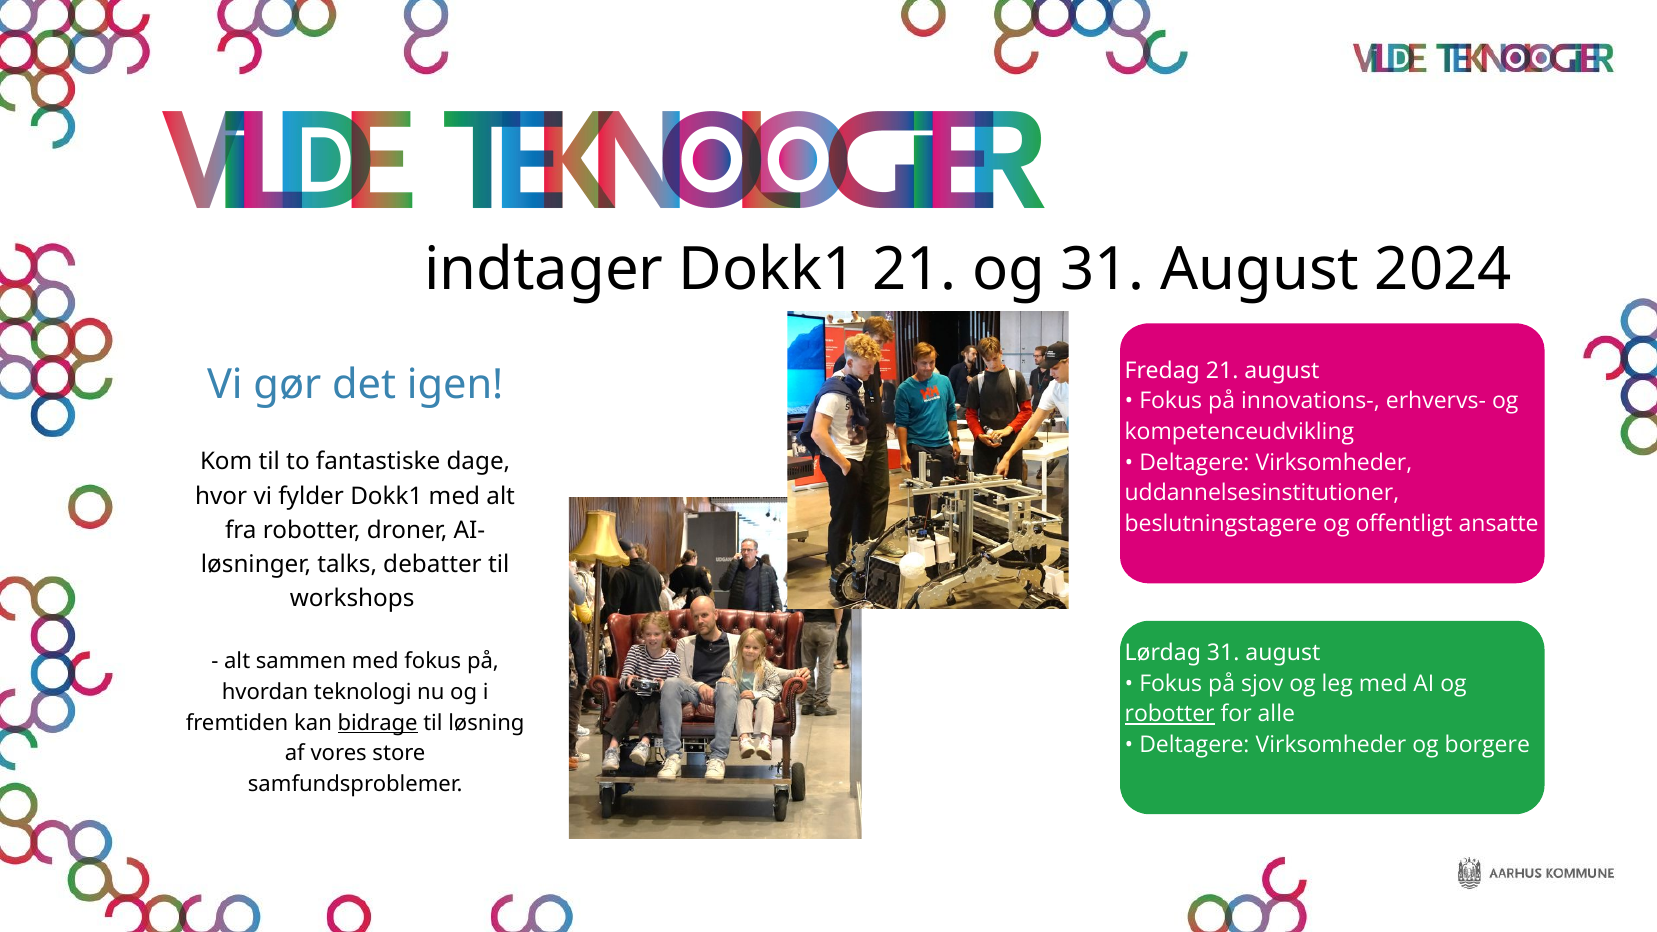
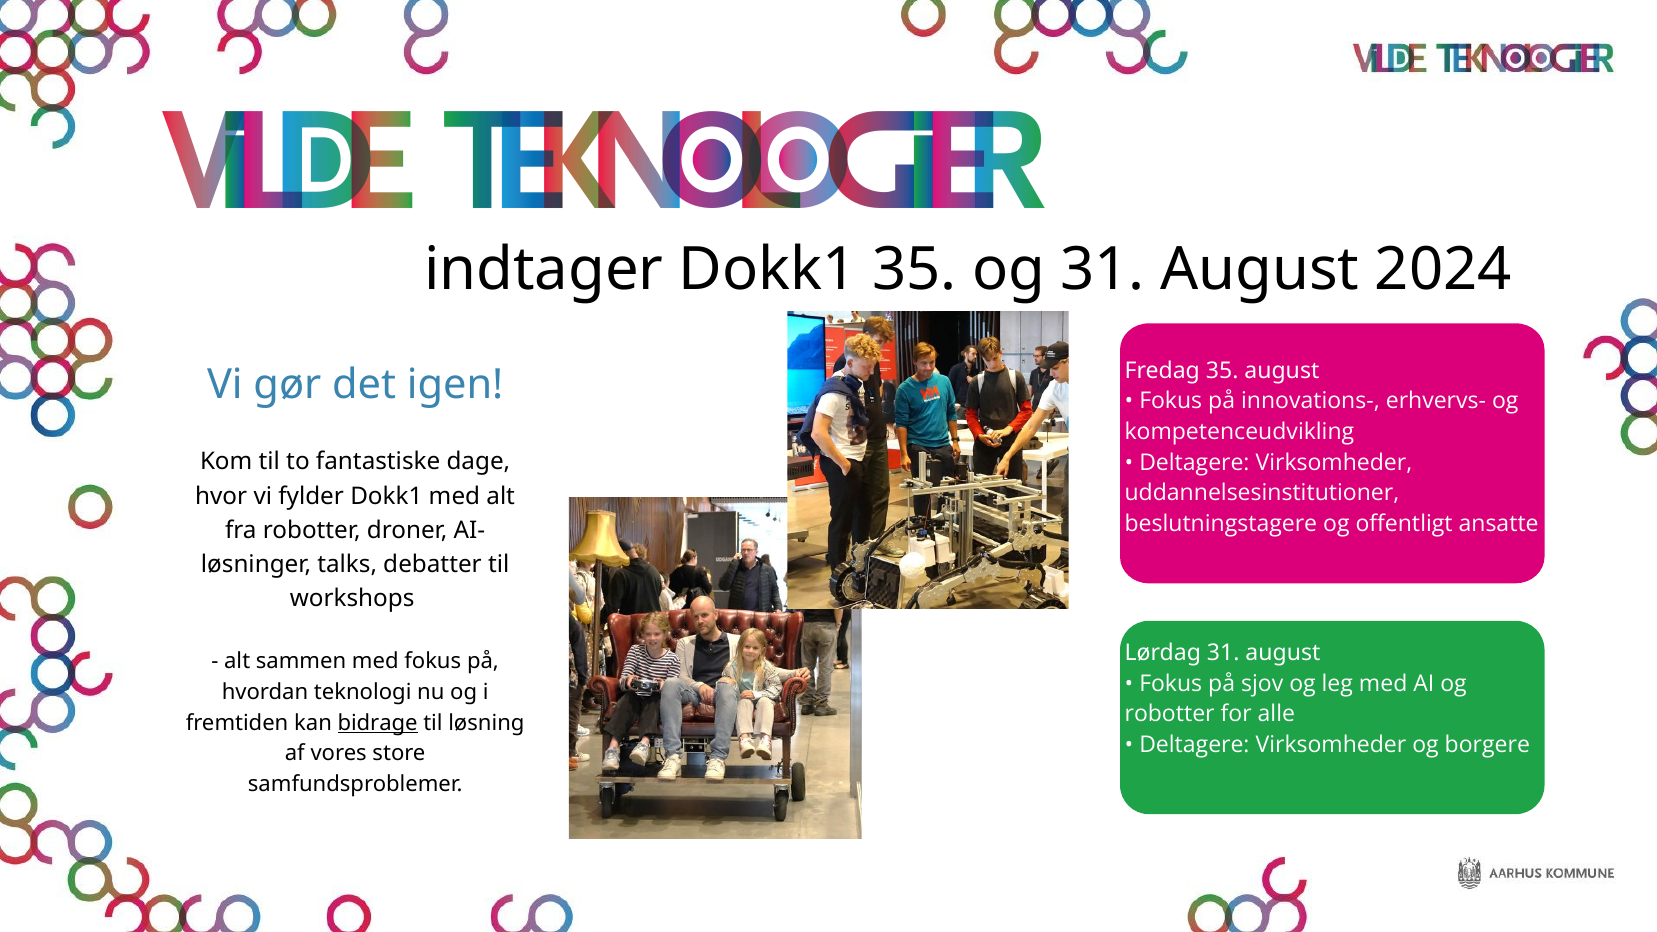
Dokk1 21: 21 -> 35 (914, 270)
Fredag 21: 21 -> 35 (1222, 371)
robotter underline: present -> none (1170, 714)
